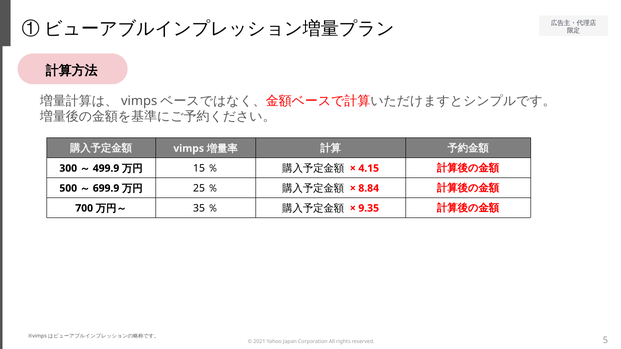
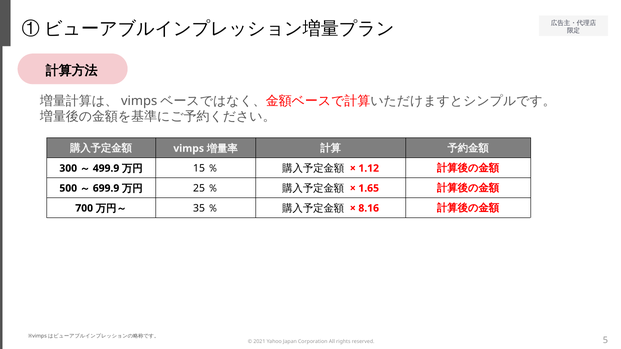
4.15: 4.15 -> 1.12 (369, 168)
8.84: 8.84 -> 1.65 (369, 188)
9.35: 9.35 -> 8.16 (369, 208)
